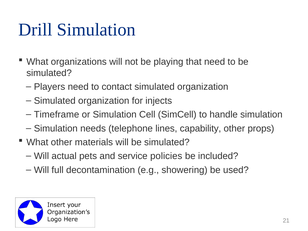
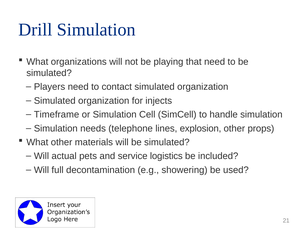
capability: capability -> explosion (201, 128)
policies: policies -> logistics (166, 156)
